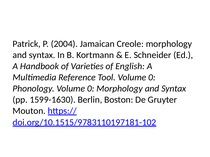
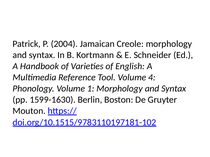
Tool Volume 0: 0 -> 4 (152, 78)
Phonology Volume 0: 0 -> 1 (91, 89)
